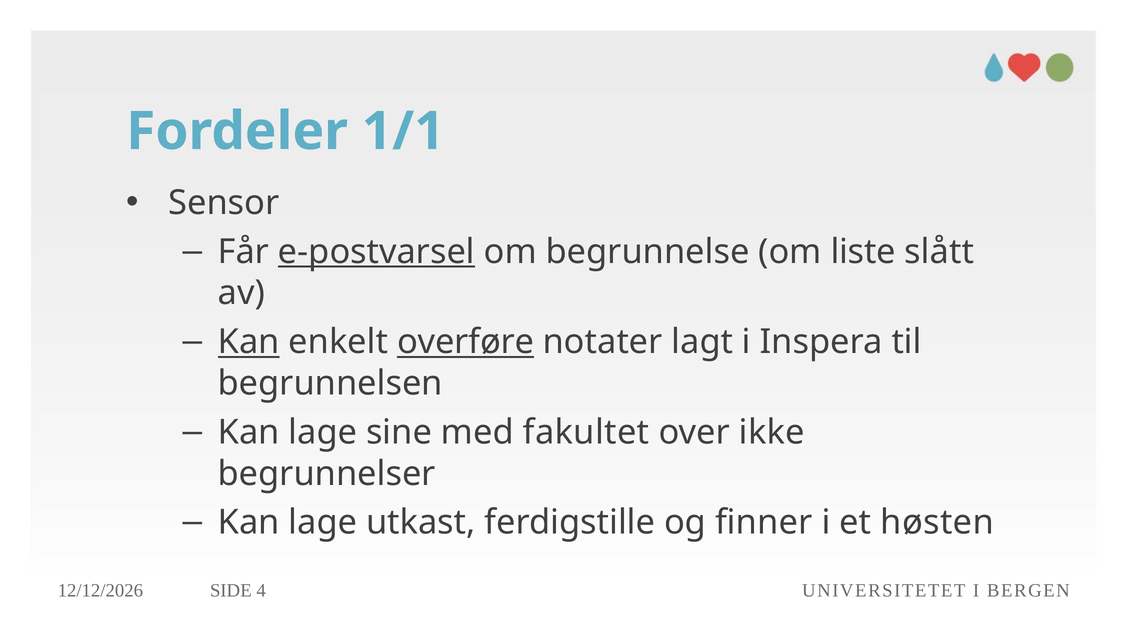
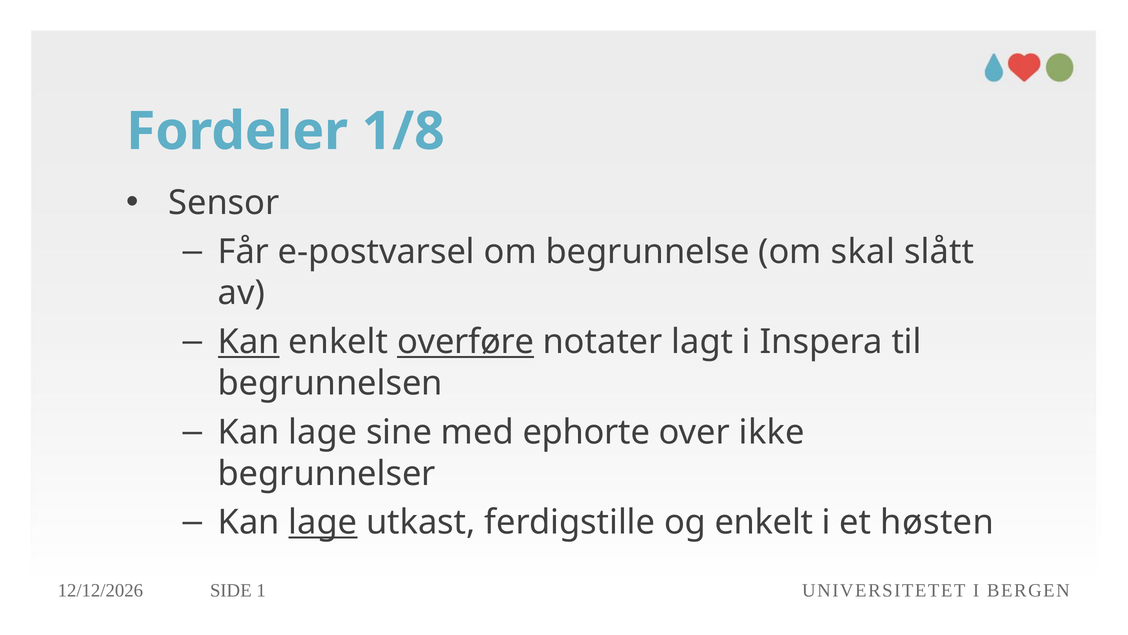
1/1: 1/1 -> 1/8 (403, 131)
e-postvarsel underline: present -> none (376, 252)
liste: liste -> skal (863, 252)
fakultet: fakultet -> ephorte (586, 432)
lage underline: none -> present (323, 522)
og finner: finner -> enkelt (764, 522)
4: 4 -> 1 (261, 590)
